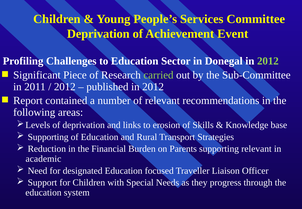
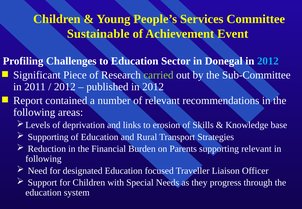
Deprivation: Deprivation -> Sustainable (98, 34)
2012 colour: light green -> light blue (268, 61)
academic: academic -> following (43, 159)
